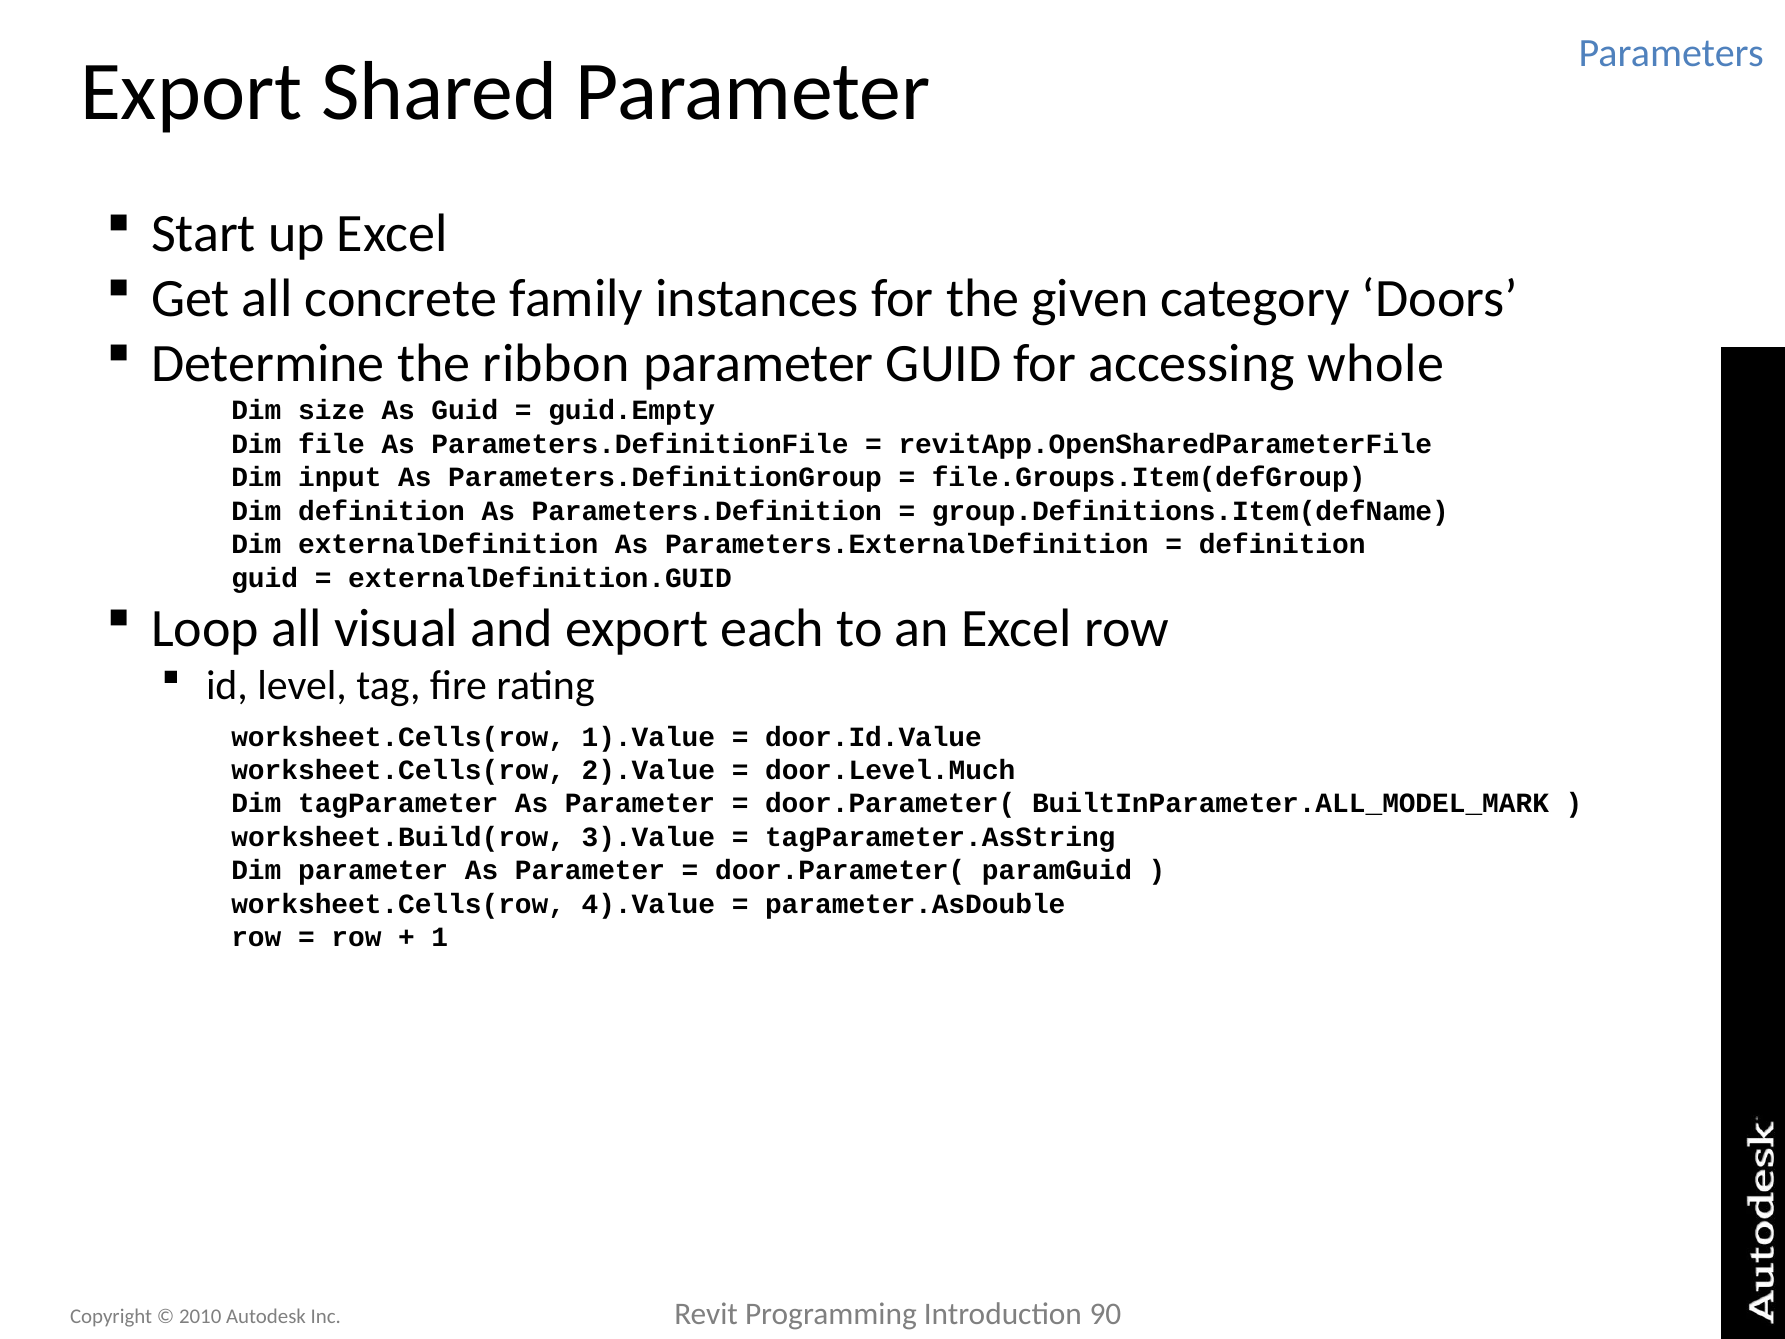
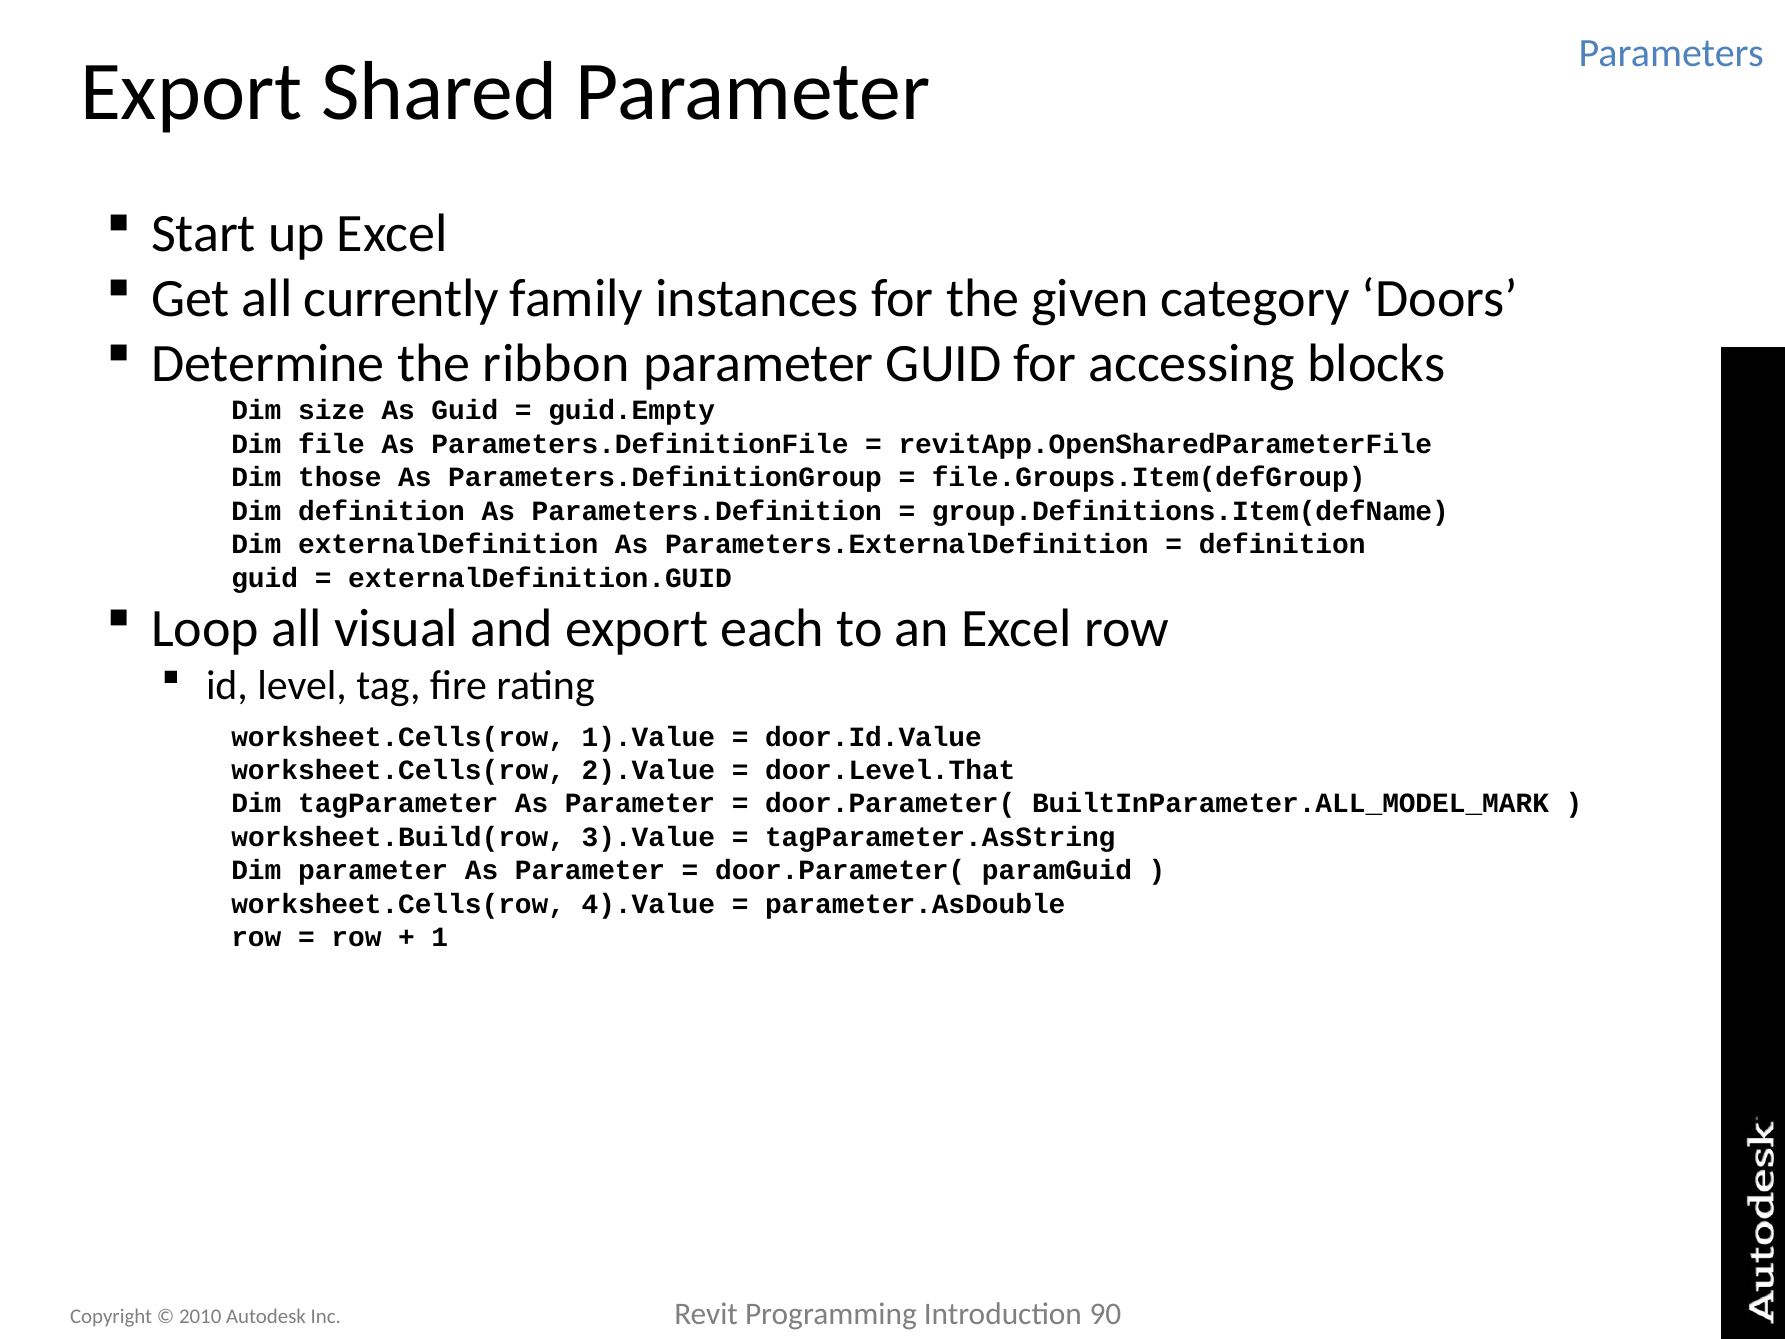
concrete: concrete -> currently (401, 299)
whole: whole -> blocks (1376, 363)
input: input -> those (340, 478)
door.Level.Much: door.Level.Much -> door.Level.That (890, 771)
